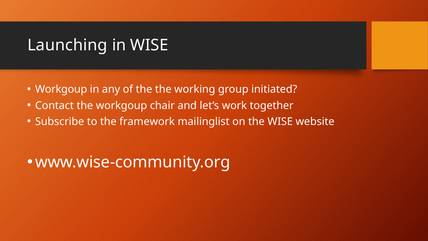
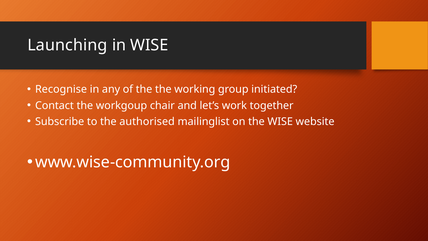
Workgoup: Workgoup -> Recognise (61, 89)
framework: framework -> authorised (147, 121)
